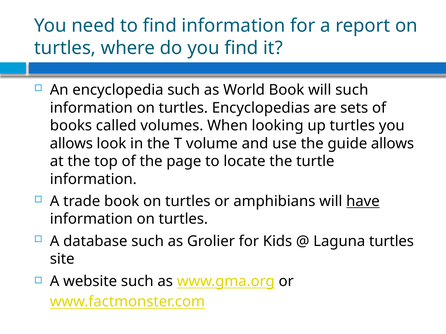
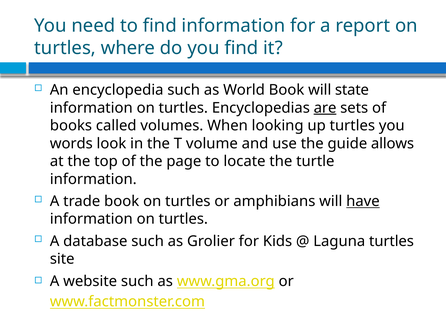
will such: such -> state (352, 90)
are underline: none -> present (325, 108)
allows: allows -> words (71, 144)
